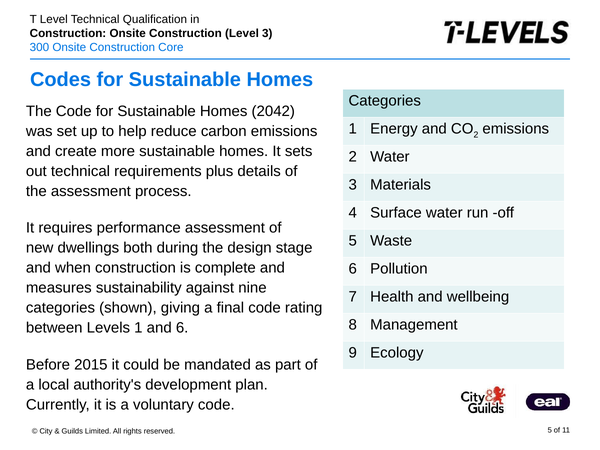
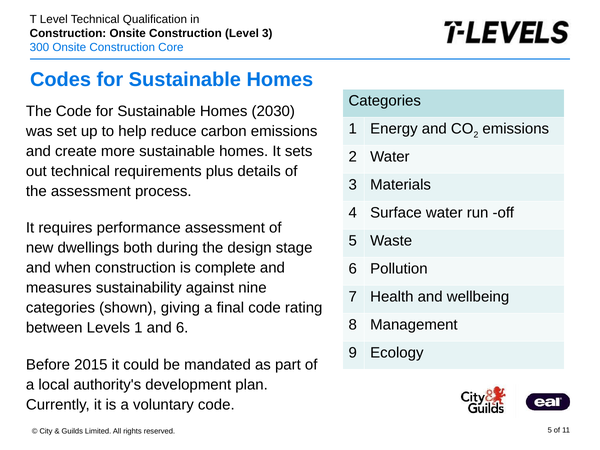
2042: 2042 -> 2030 (273, 111)
